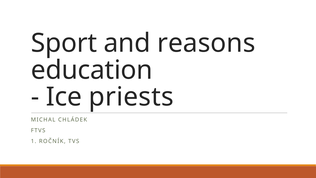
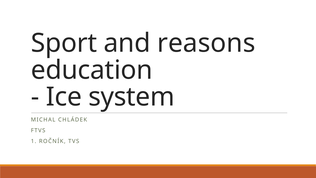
priests: priests -> system (131, 97)
